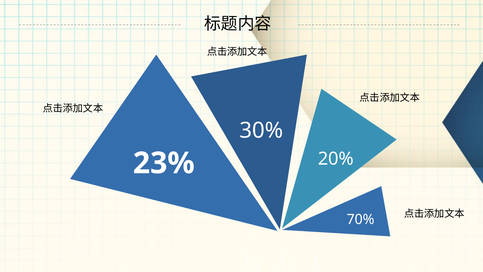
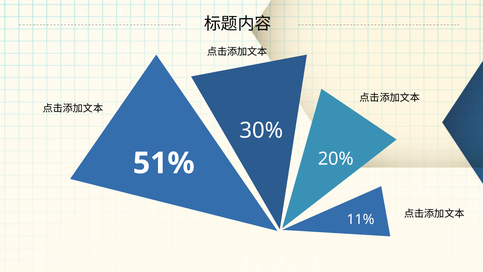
23%: 23% -> 51% (164, 163)
70%: 70% -> 11% (361, 219)
